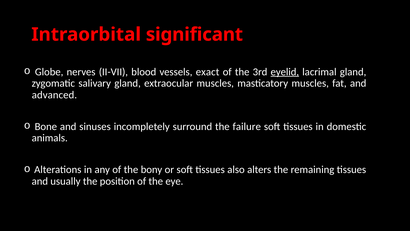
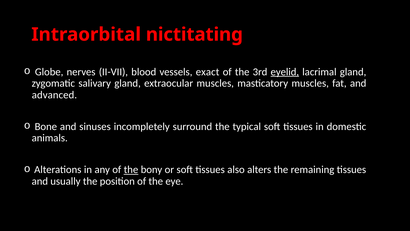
significant: significant -> nictitating (194, 34)
failure: failure -> typical (247, 126)
the underline: none -> present (131, 170)
